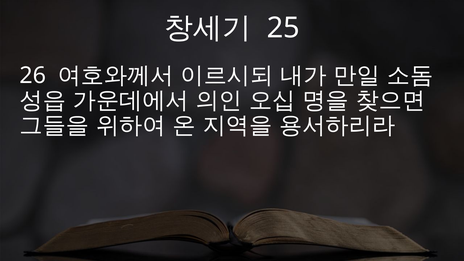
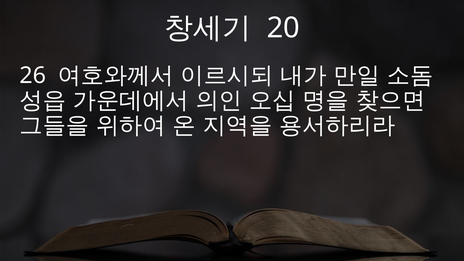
25: 25 -> 20 (283, 28)
